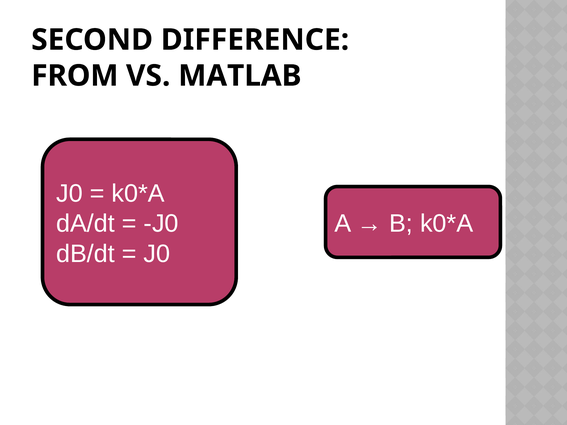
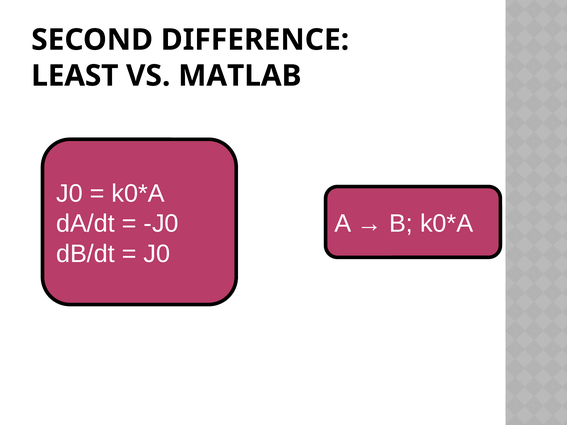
FROM: FROM -> LEAST (75, 76)
